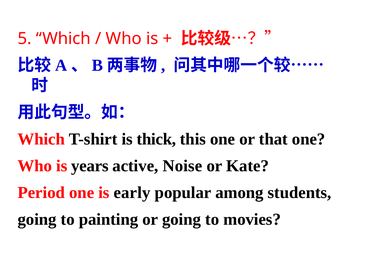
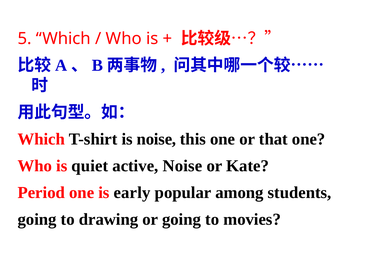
is thick: thick -> noise (156, 139)
years: years -> quiet (90, 166)
painting: painting -> drawing (109, 219)
